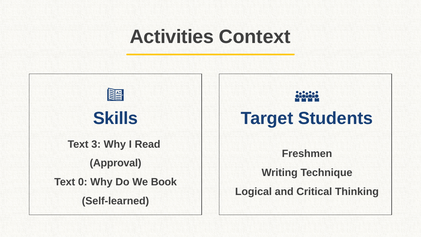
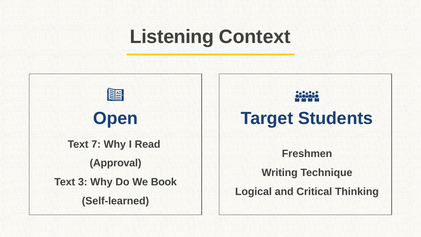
Activities: Activities -> Listening (172, 37)
Skills: Skills -> Open (116, 118)
3: 3 -> 7 (96, 144)
0: 0 -> 3 (83, 182)
